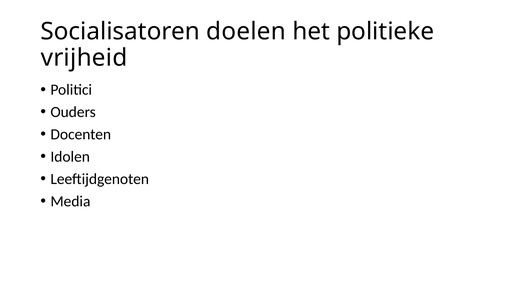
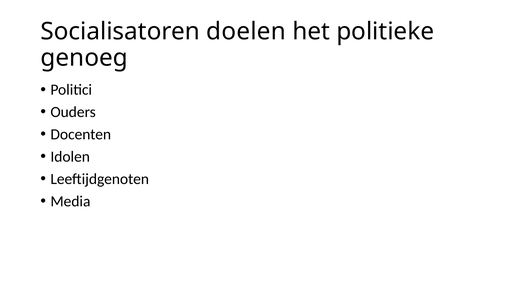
vrijheid: vrijheid -> genoeg (84, 58)
